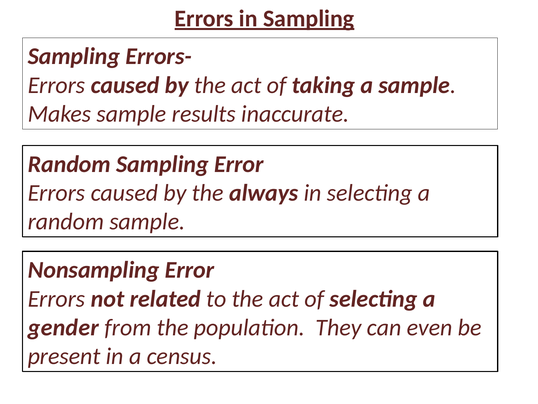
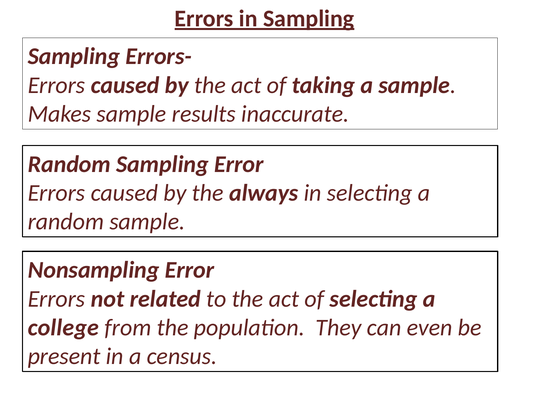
gender: gender -> college (63, 327)
